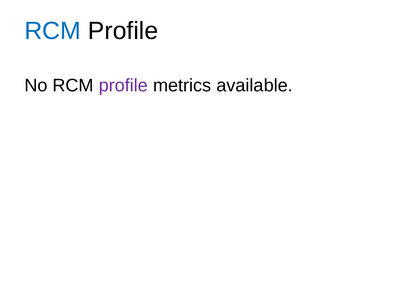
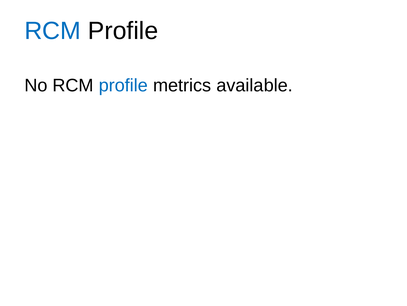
profile colour: purple -> blue (123, 85)
